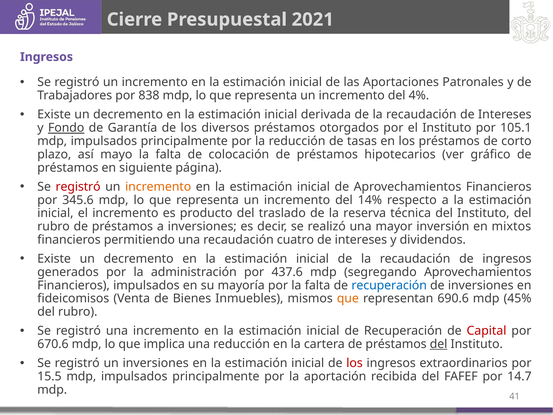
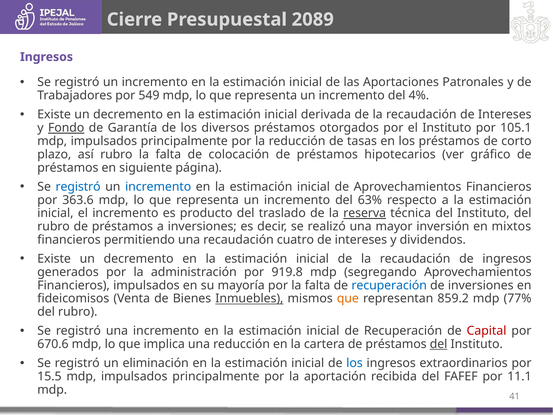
2021: 2021 -> 2089 (313, 19)
838: 838 -> 549 (149, 95)
así mayo: mayo -> rubro (116, 154)
registró colour: red -> blue (78, 187)
incremento colour: orange -> blue (158, 187)
345.6: 345.6 -> 363.6 (78, 200)
14%: 14% -> 63% (370, 200)
reserva underline: none -> present (365, 213)
437.6: 437.6 -> 919.8 (287, 272)
Inmuebles underline: none -> present (249, 298)
690.6: 690.6 -> 859.2 (453, 298)
45%: 45% -> 77% (518, 298)
un inversiones: inversiones -> eliminación (156, 363)
los colour: red -> blue (355, 363)
14.7: 14.7 -> 11.1 (519, 376)
